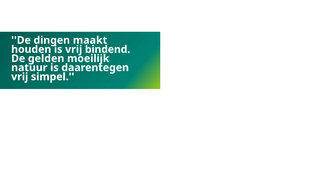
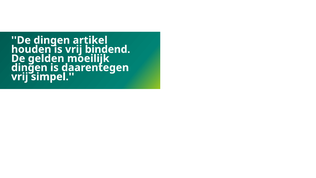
maakt: maakt -> artikel (90, 40)
natuur: natuur -> dingen (29, 68)
